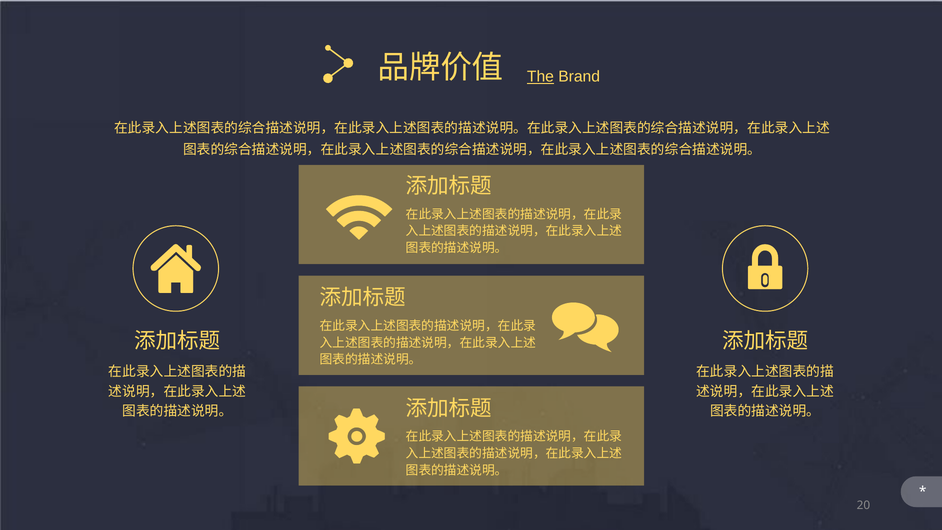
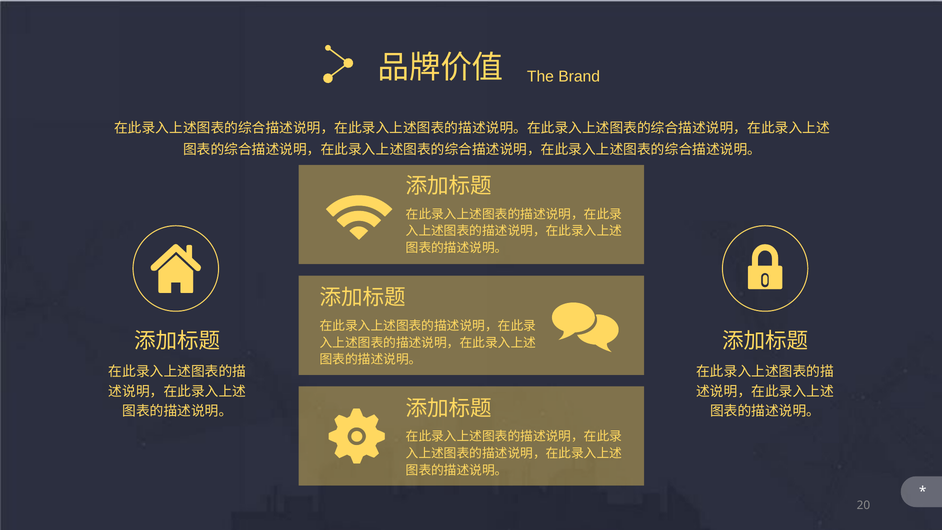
The underline: present -> none (540, 77)
